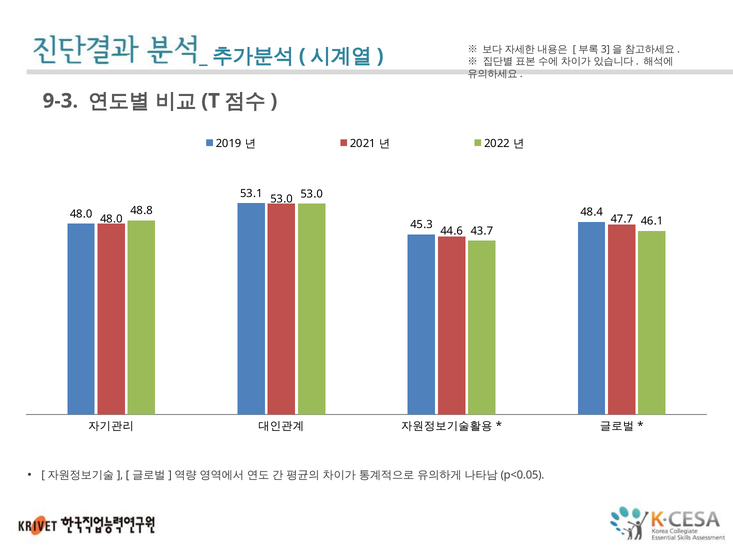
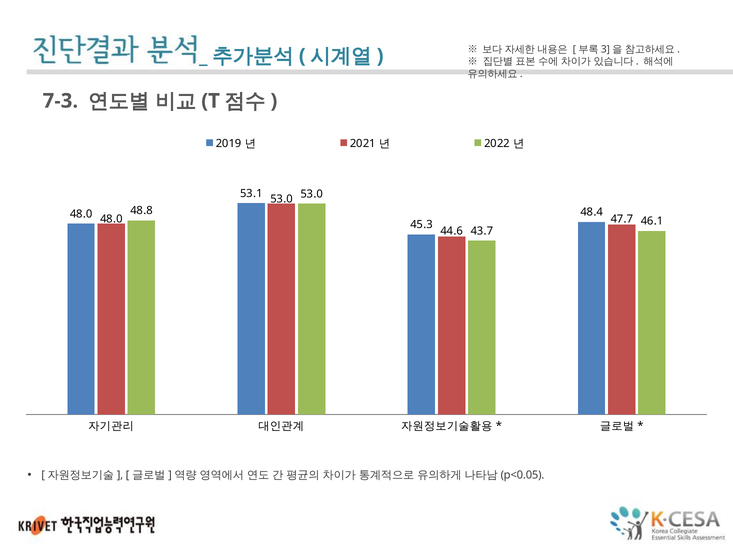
9-3: 9-3 -> 7-3 (60, 101)
